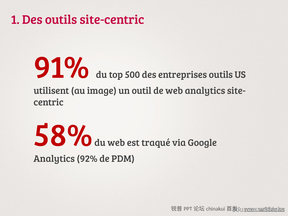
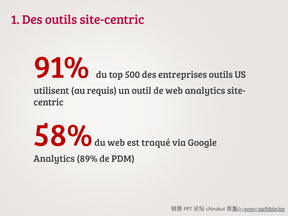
image: image -> requis (102, 91)
92%: 92% -> 89% (87, 159)
